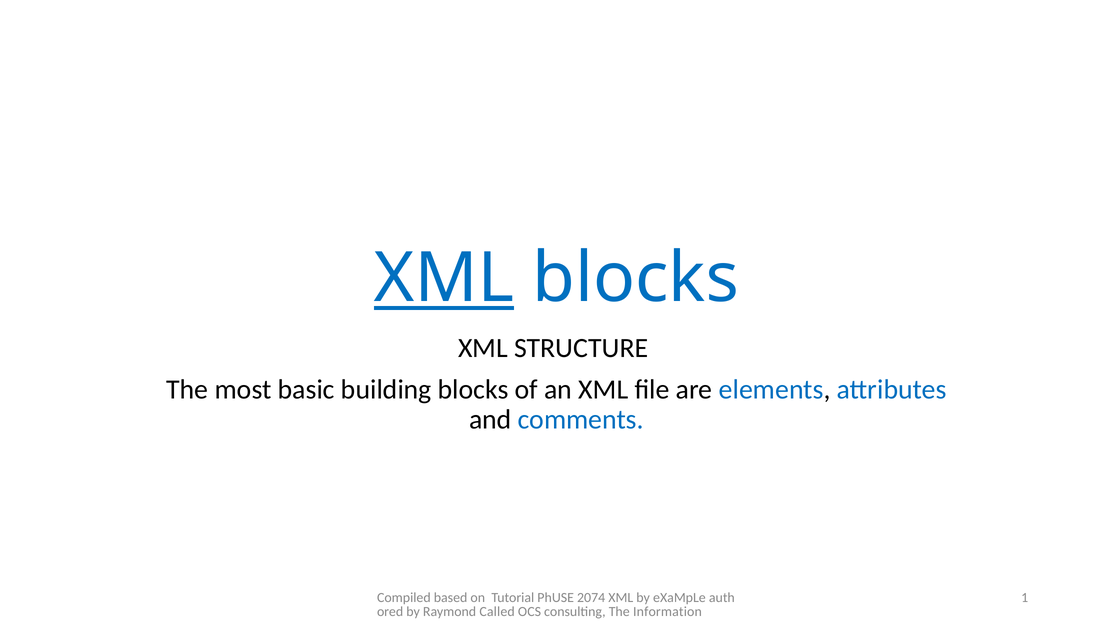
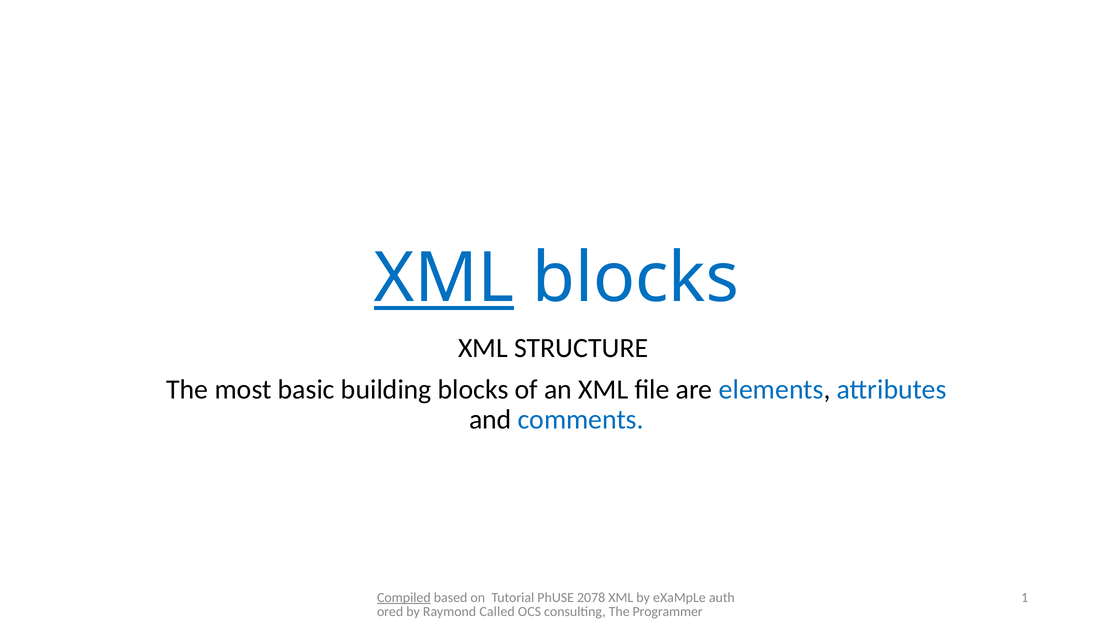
Compiled underline: none -> present (404, 598)
2074: 2074 -> 2078 (591, 598)
Information: Information -> Programmer (668, 612)
